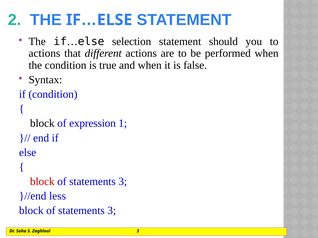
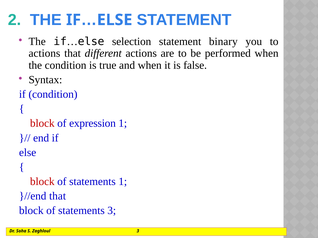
should: should -> binary (223, 42)
block colour: black -> red (42, 124)
3: 3 -> 1 (123, 182)
}//end less: less -> that (58, 196)
